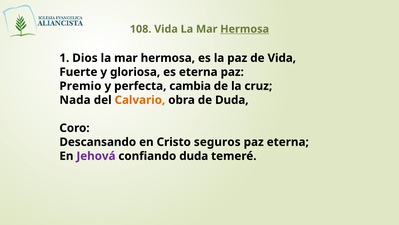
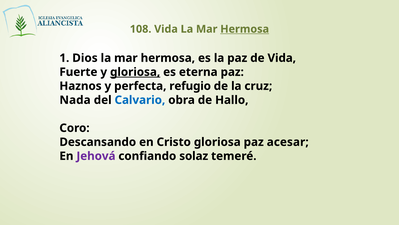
gloriosa underline: none -> present (135, 72)
Premio: Premio -> Haznos (80, 86)
cambia: cambia -> refugio (190, 86)
Calvario colour: orange -> blue (140, 100)
de Duda: Duda -> Hallo (232, 100)
Cristo seguros: seguros -> gloriosa (217, 142)
paz eterna: eterna -> acesar (288, 142)
confiando duda: duda -> solaz (194, 156)
